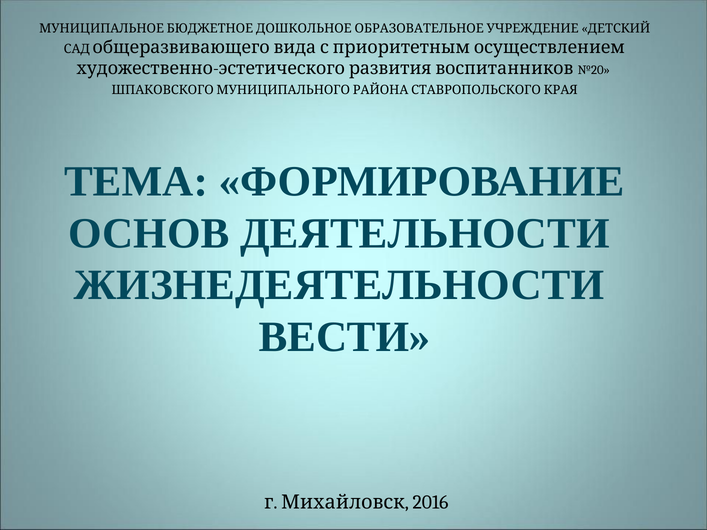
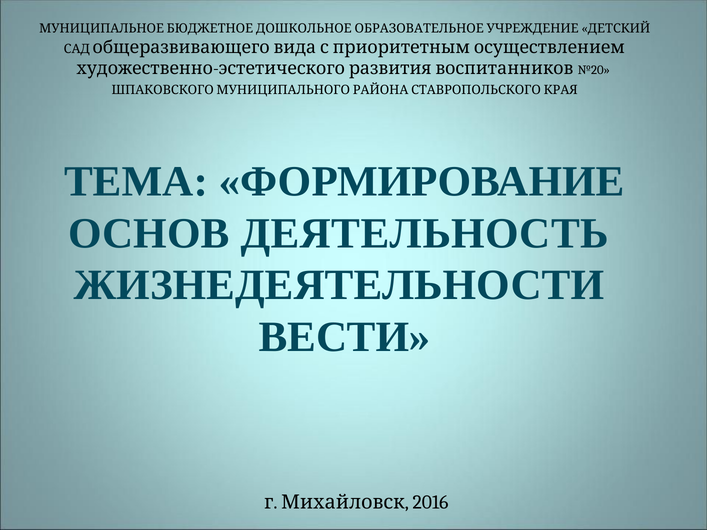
ДЕЯТЕЛЬНОСТИ: ДЕЯТЕЛЬНОСТИ -> ДЕЯТЕЛЬНОСТЬ (425, 233)
